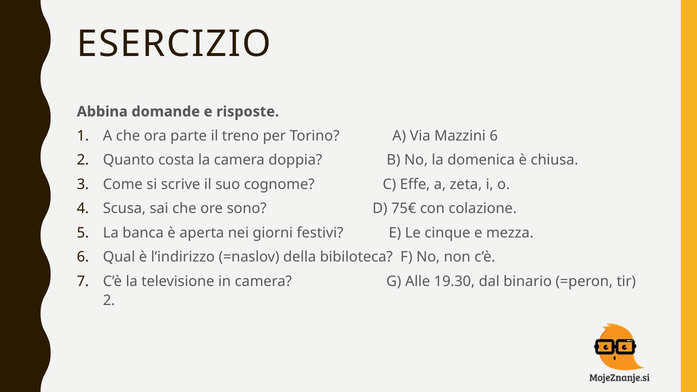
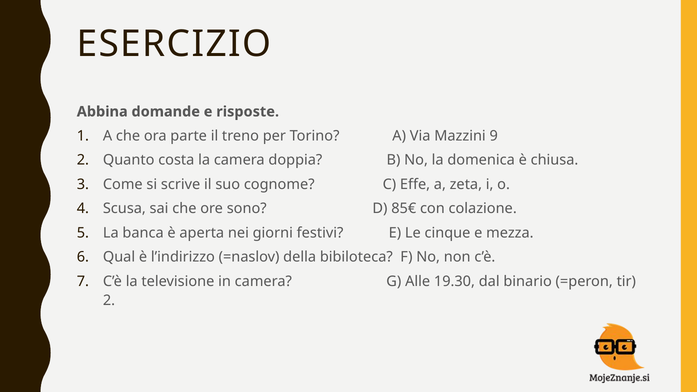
Mazzini 6: 6 -> 9 (494, 136)
75€: 75€ -> 85€ (404, 209)
